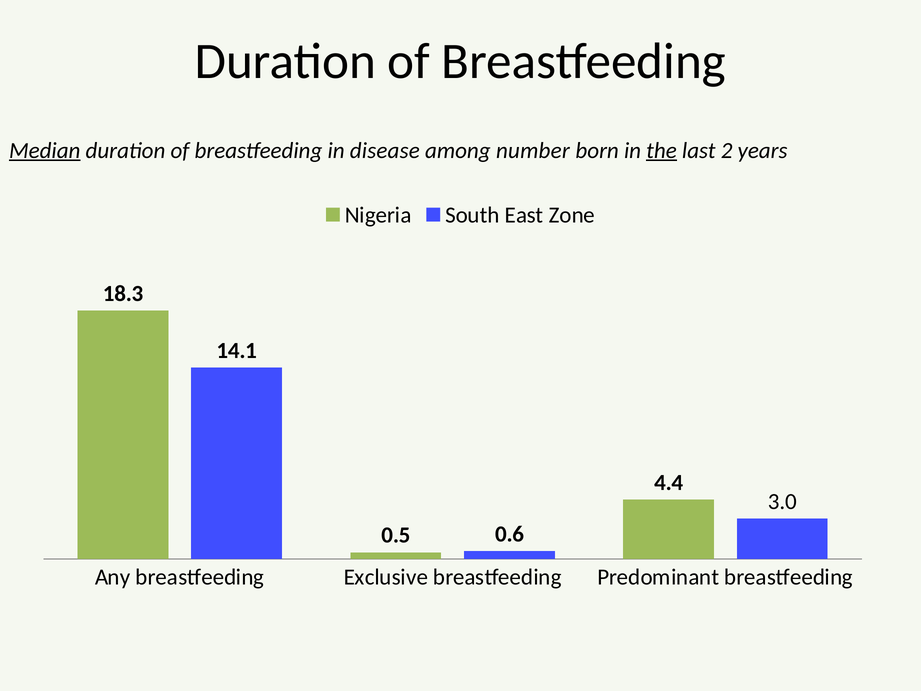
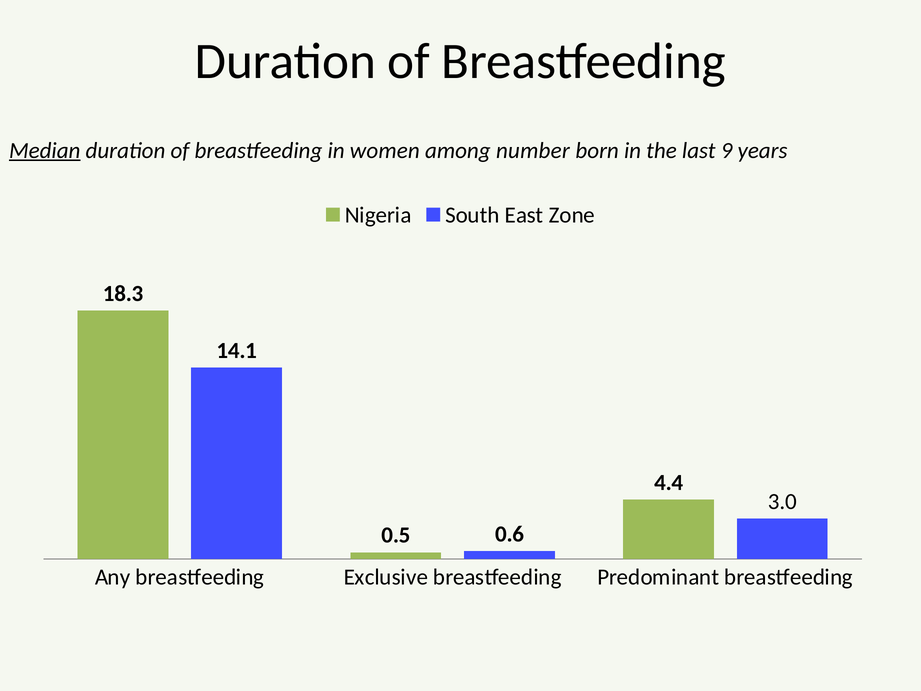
disease: disease -> women (385, 150)
the underline: present -> none (662, 150)
2: 2 -> 9 (727, 150)
